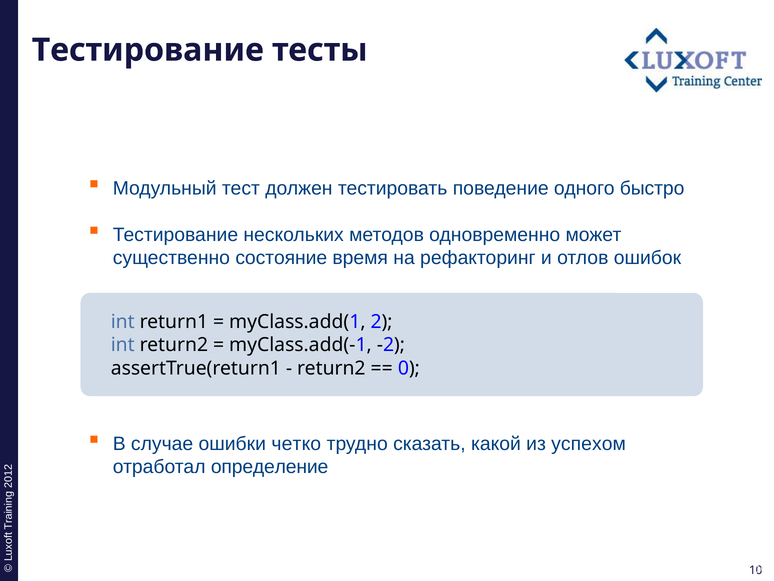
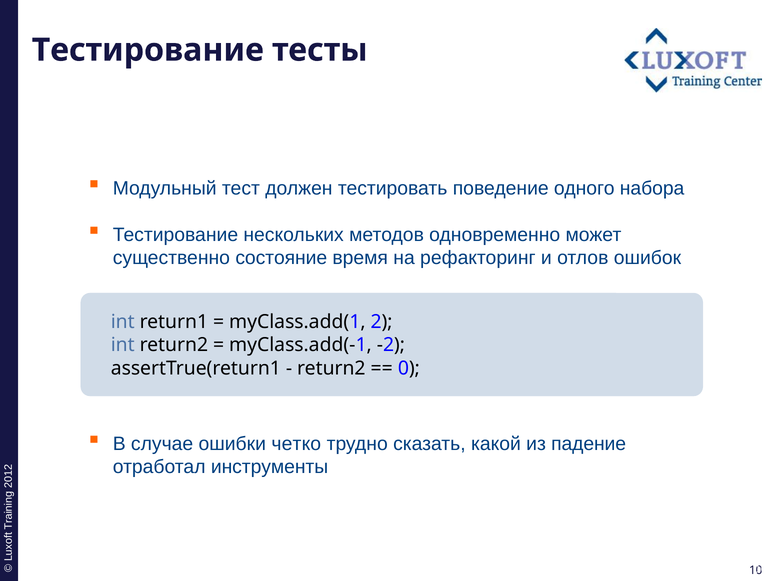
быстро: быстро -> набора (652, 188)
успехом: успехом -> падение (589, 443)
определение: определение -> инструменты (270, 467)
